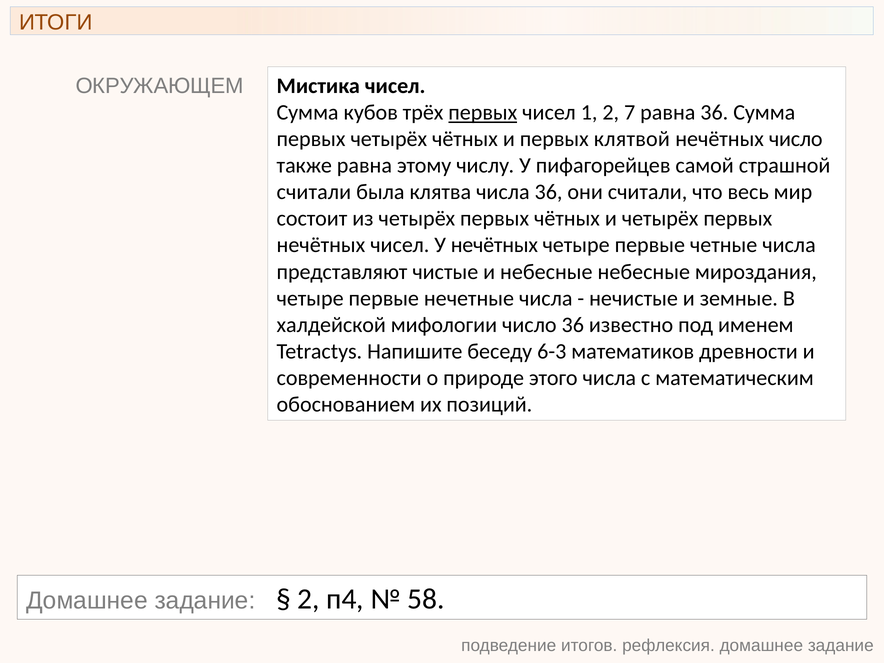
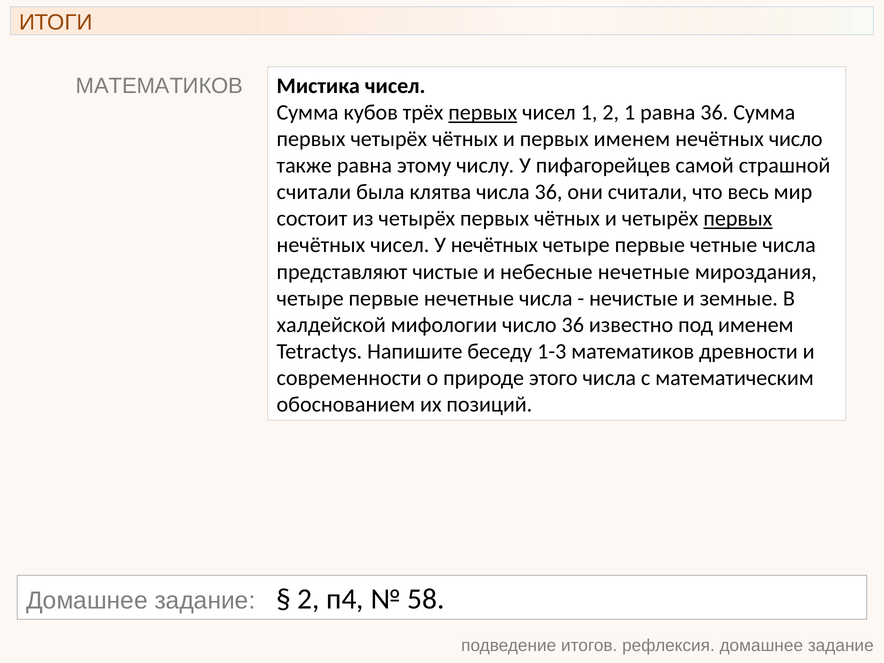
ОКРУЖАЮЩЕМ: ОКРУЖАЮЩЕМ -> МАТЕМАТИКОВ (160, 86)
2 7: 7 -> 1 (630, 113)
первых клятвой: клятвой -> именем (632, 139)
первых underline: none -> present (738, 219)
небесные небесные: небесные -> нечетные (644, 272)
6-3: 6-3 -> 1-3 (552, 351)
